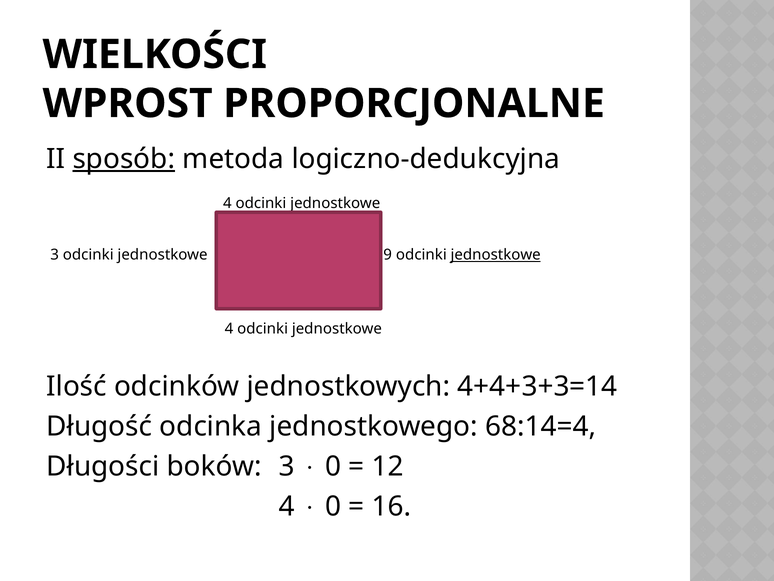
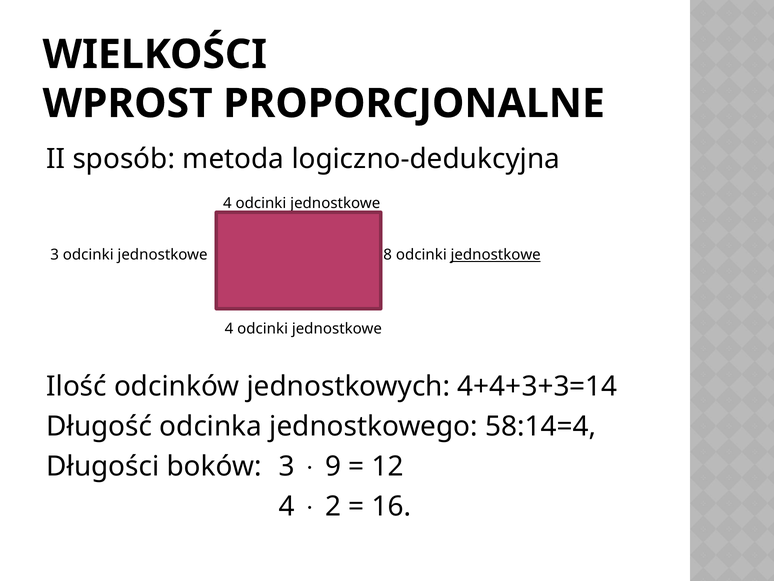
sposób underline: present -> none (124, 159)
9: 9 -> 8 (388, 255)
68:14=4: 68:14=4 -> 58:14=4 (541, 426)
0: 0 -> 9 (333, 466)
0: 0 -> 2 (333, 506)
